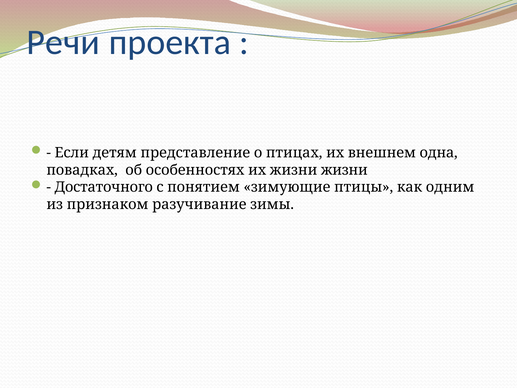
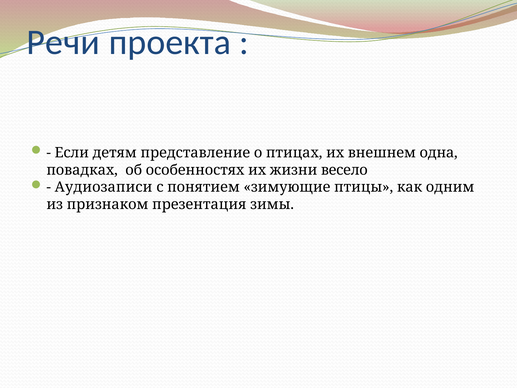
жизни жизни: жизни -> весело (344, 170)
Достаточного: Достаточного -> Аудиозаписи (104, 187)
разучивание: разучивание -> презентация (199, 204)
